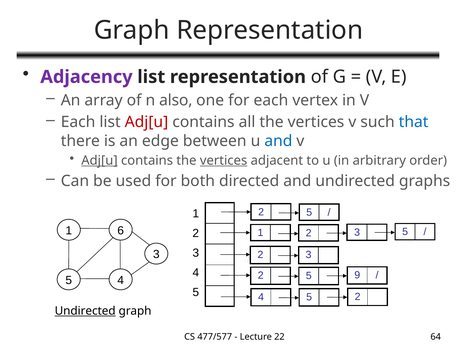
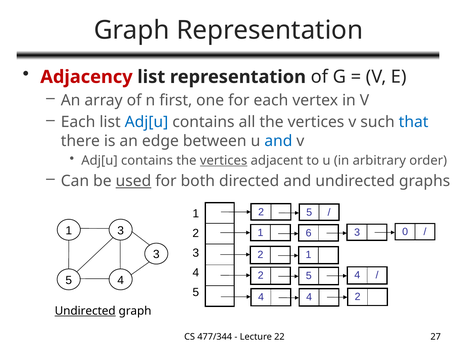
Adjacency colour: purple -> red (86, 77)
also: also -> first (176, 100)
Adj[u colour: red -> blue (147, 122)
Adj[u underline: present -> none (99, 160)
used underline: none -> present (133, 181)
1 6: 6 -> 3 (121, 230)
2: 2 -> 6 (309, 233)
3 5: 5 -> 0 (405, 232)
3: 3 -> 1 (309, 255)
2 5 9: 9 -> 4 (357, 275)
5: 5 -> 4 (309, 297)
477/577: 477/577 -> 477/344 (215, 337)
64: 64 -> 27 (436, 337)
